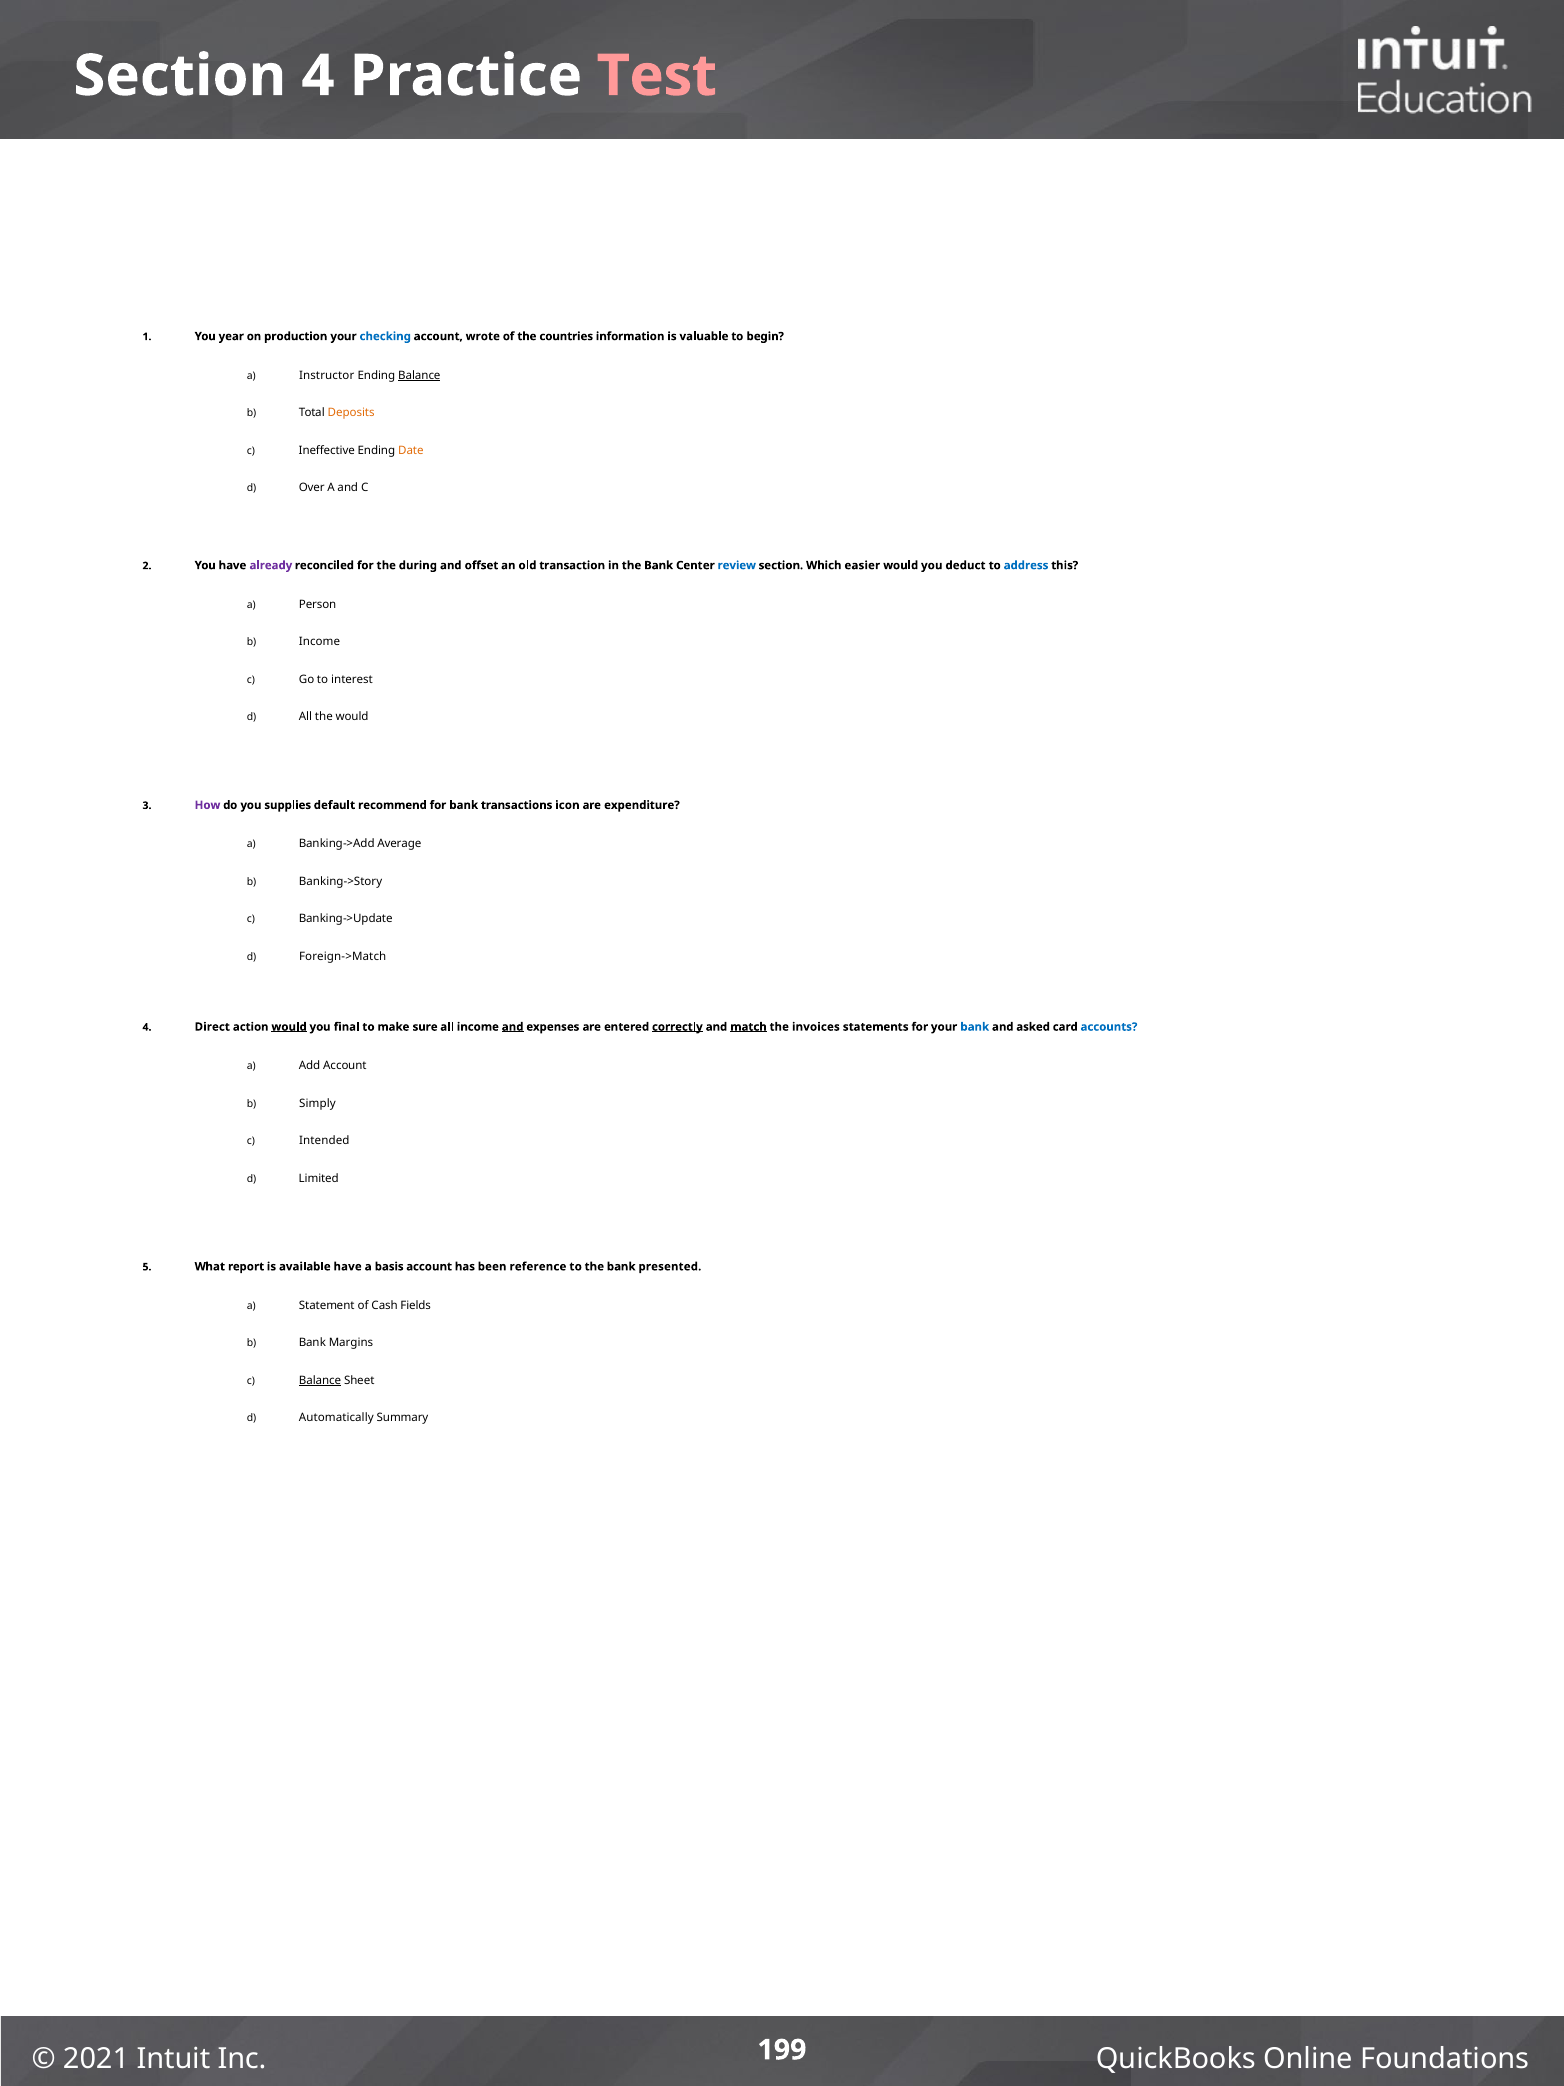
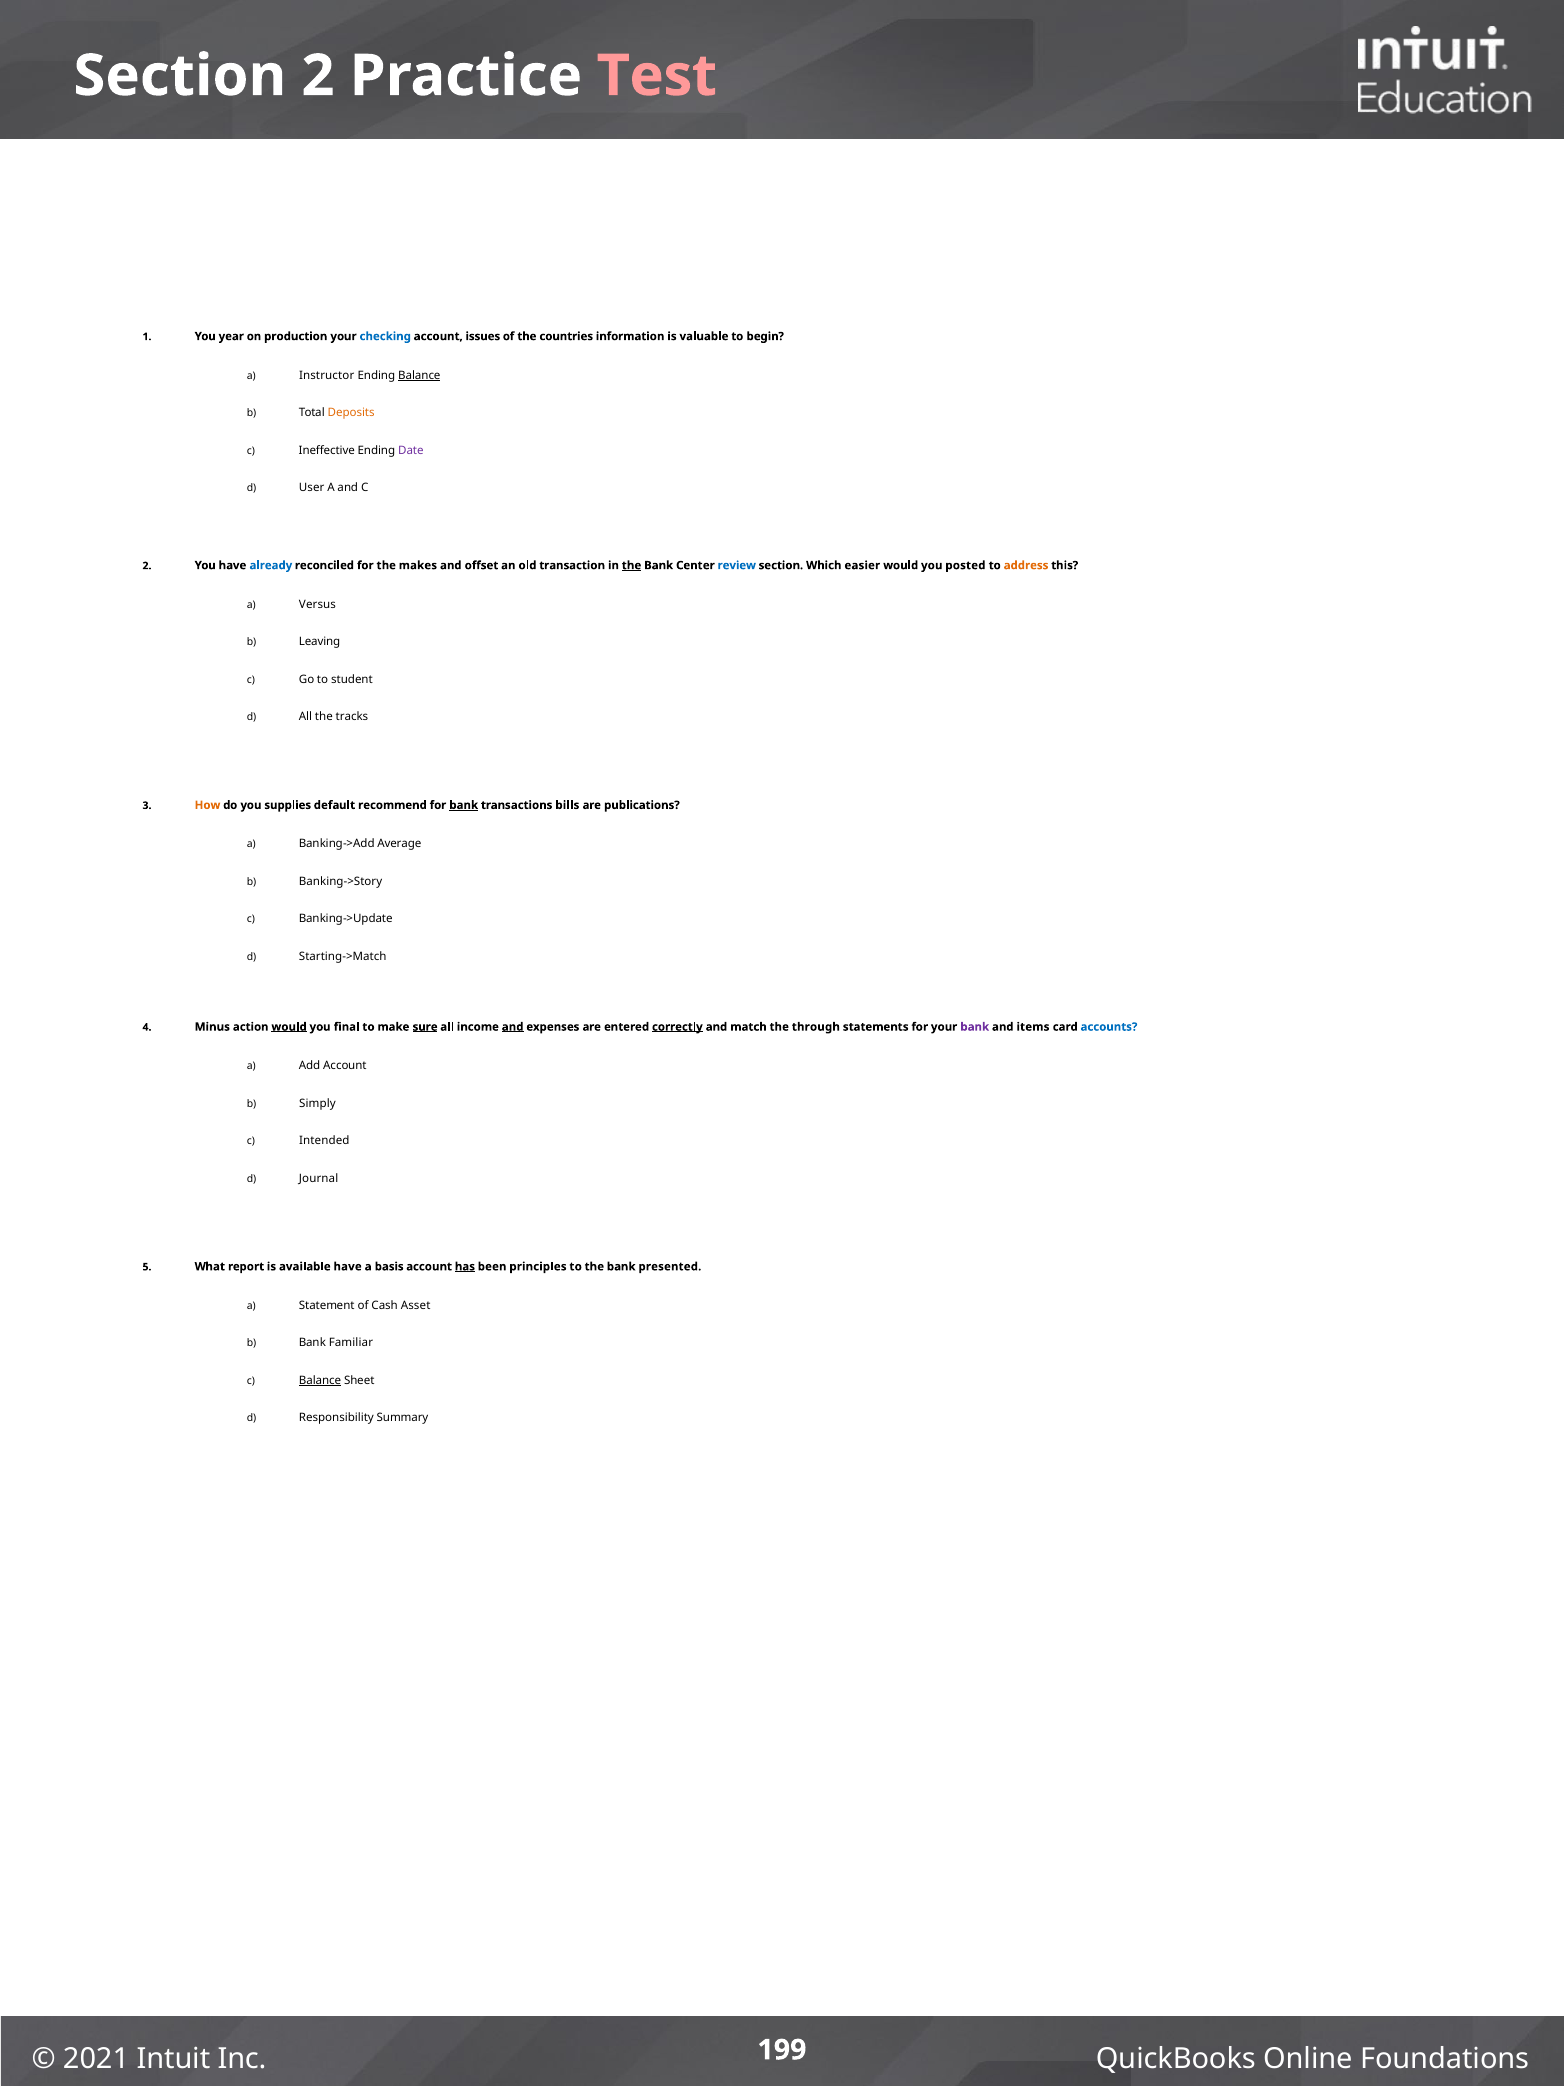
Section 4: 4 -> 2 (318, 76)
wrote: wrote -> issues (483, 336)
Date colour: orange -> purple (411, 450)
Over: Over -> User (312, 488)
already colour: purple -> blue (271, 565)
during: during -> makes (418, 565)
the underline: none -> present (632, 565)
deduct: deduct -> posted (965, 565)
address colour: blue -> orange (1026, 565)
Person: Person -> Versus (317, 604)
Income: Income -> Leaving (320, 642)
interest: interest -> student (352, 679)
the would: would -> tracks (352, 717)
How colour: purple -> orange (208, 805)
bank underline: none -> present (464, 805)
icon: icon -> bills (567, 805)
expenditure: expenditure -> publications (642, 805)
Foreign->Match: Foreign->Match -> Starting->Match (343, 956)
Direct: Direct -> Minus (212, 1027)
sure underline: none -> present (425, 1027)
match underline: present -> none (749, 1027)
invoices: invoices -> through (816, 1027)
bank colour: blue -> purple (975, 1027)
asked: asked -> items (1033, 1027)
Limited: Limited -> Journal (319, 1178)
has underline: none -> present (465, 1266)
reference: reference -> principles (538, 1266)
Fields: Fields -> Asset (416, 1305)
Margins: Margins -> Familiar (351, 1343)
Automatically: Automatically -> Responsibility (336, 1418)
